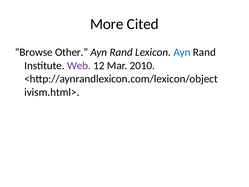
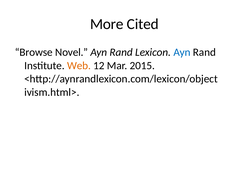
Other: Other -> Novel (72, 52)
Web colour: purple -> orange (79, 66)
2010: 2010 -> 2015 (142, 66)
